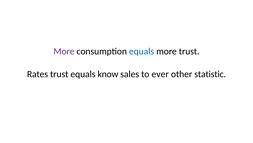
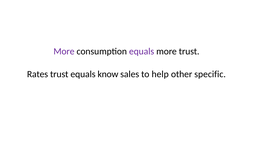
equals colour: blue -> purple (142, 51)
ever: ever -> help (160, 74)
statistic: statistic -> specific (210, 74)
